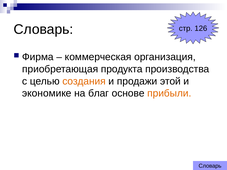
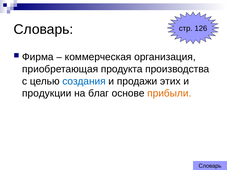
создания colour: orange -> blue (84, 81)
этой: этой -> этих (170, 81)
экономике: экономике -> продукции (47, 93)
